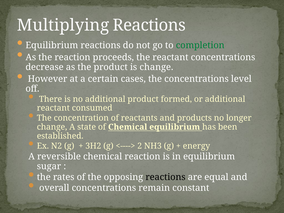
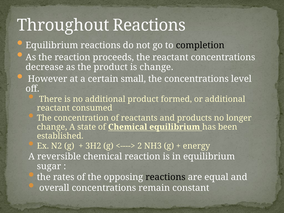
Multiplying: Multiplying -> Throughout (63, 25)
completion colour: green -> black (200, 45)
cases: cases -> small (133, 79)
